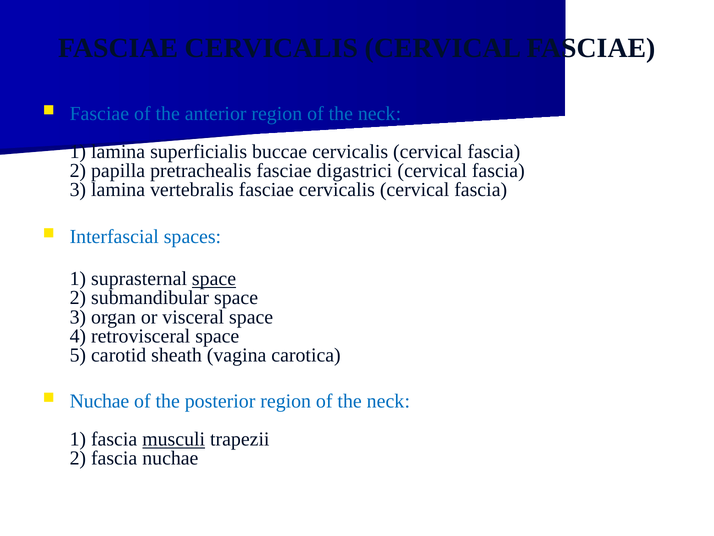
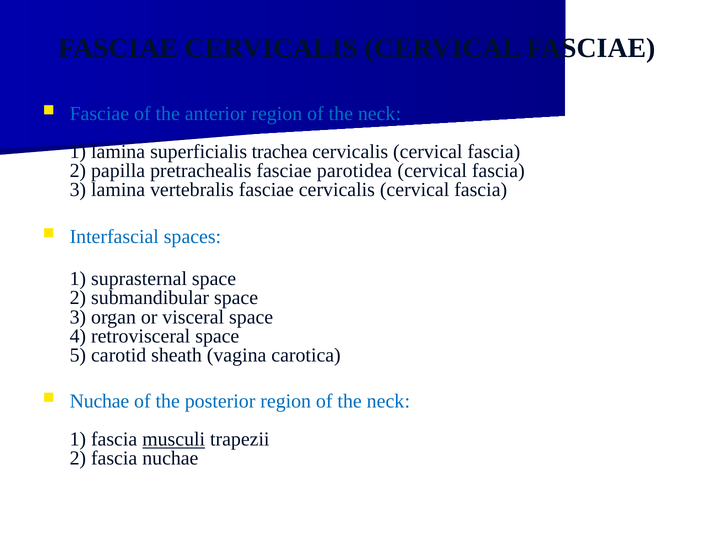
buccae: buccae -> trachea (280, 152)
digastrici: digastrici -> parotidea (354, 171)
space underline: present -> none (214, 279)
